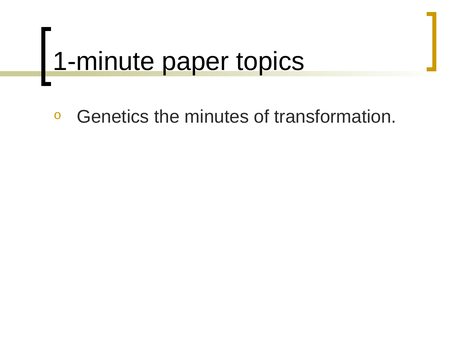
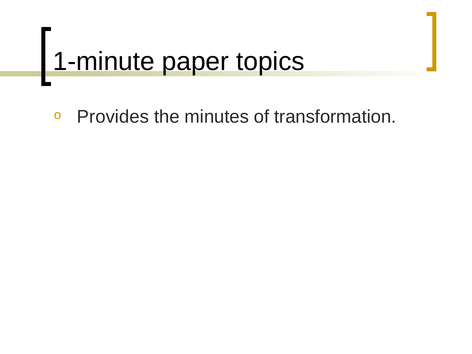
Genetics: Genetics -> Provides (113, 117)
